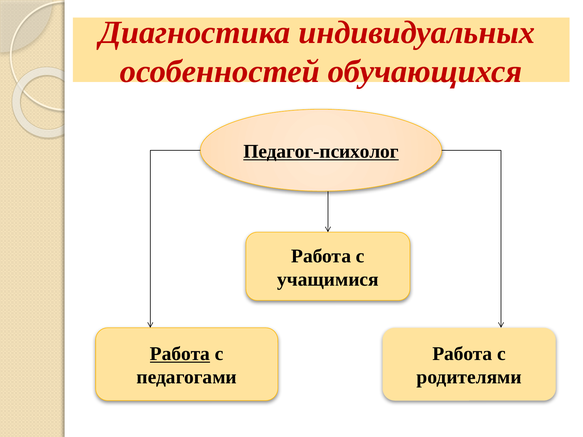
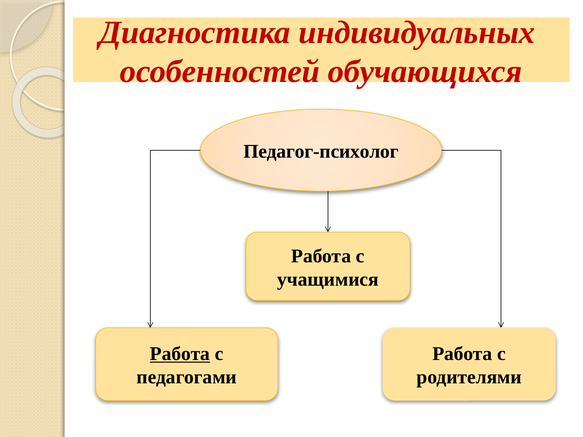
Педагог-психолог underline: present -> none (321, 152)
